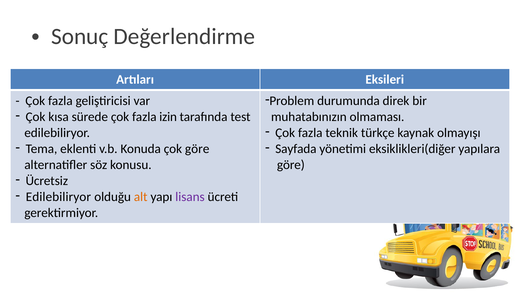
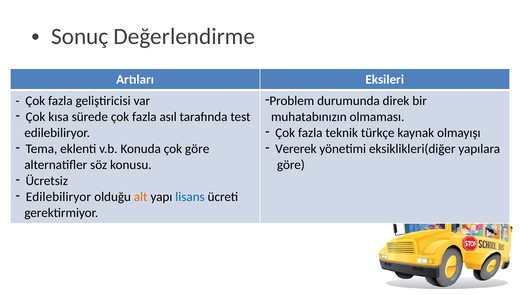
izin: izin -> asıl (168, 117)
Sayfada: Sayfada -> Vererek (296, 149)
lisans colour: purple -> blue (190, 197)
